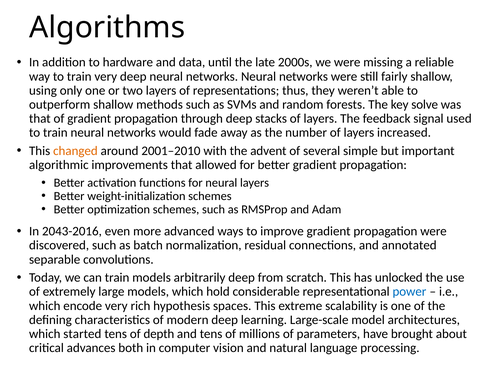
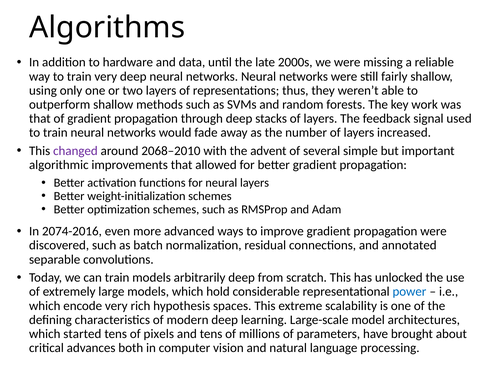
solve: solve -> work (425, 104)
changed colour: orange -> purple (75, 151)
2001–2010: 2001–2010 -> 2068–2010 (171, 151)
2043-2016: 2043-2016 -> 2074-2016 (72, 231)
depth: depth -> pixels (159, 334)
